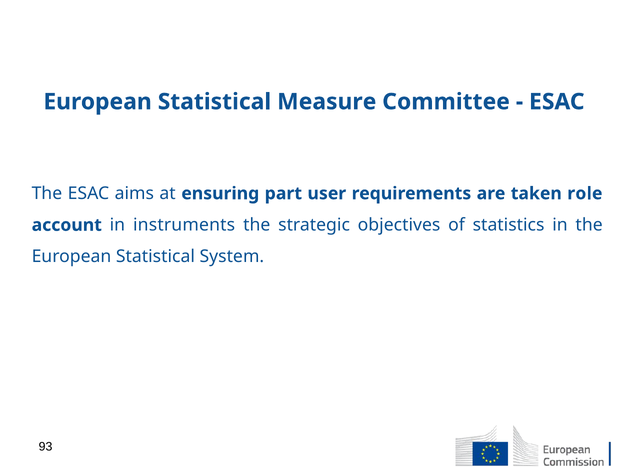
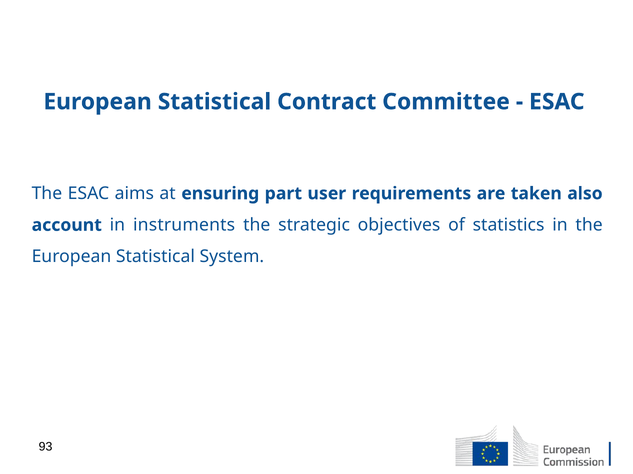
Measure: Measure -> Contract (327, 102)
role: role -> also (585, 194)
